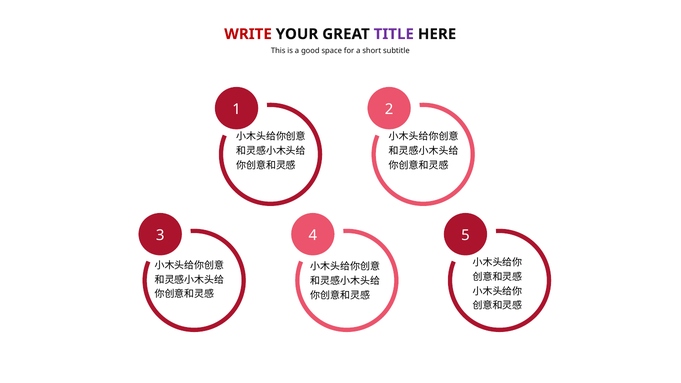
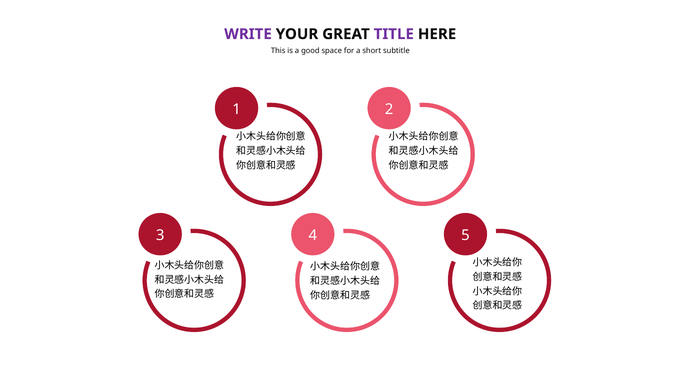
WRITE colour: red -> purple (248, 34)
